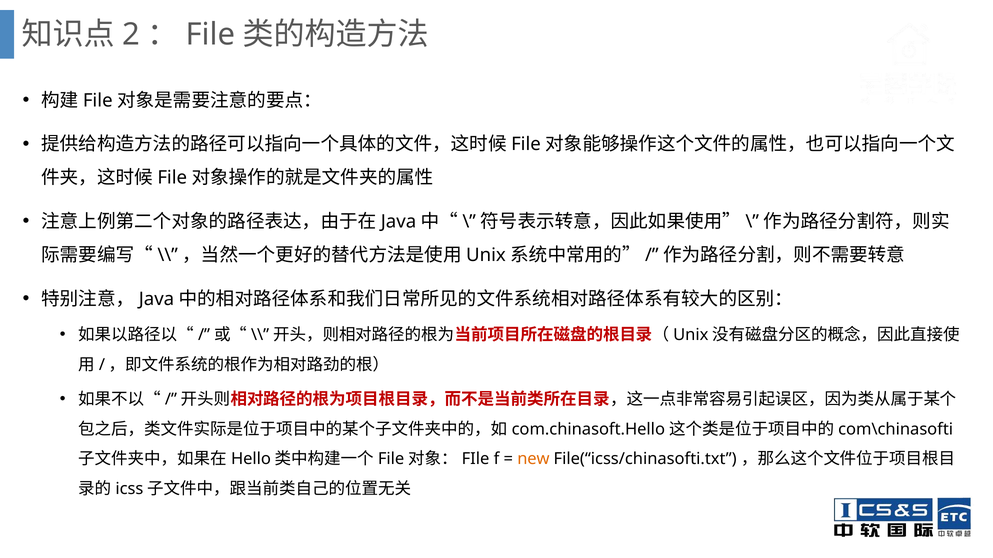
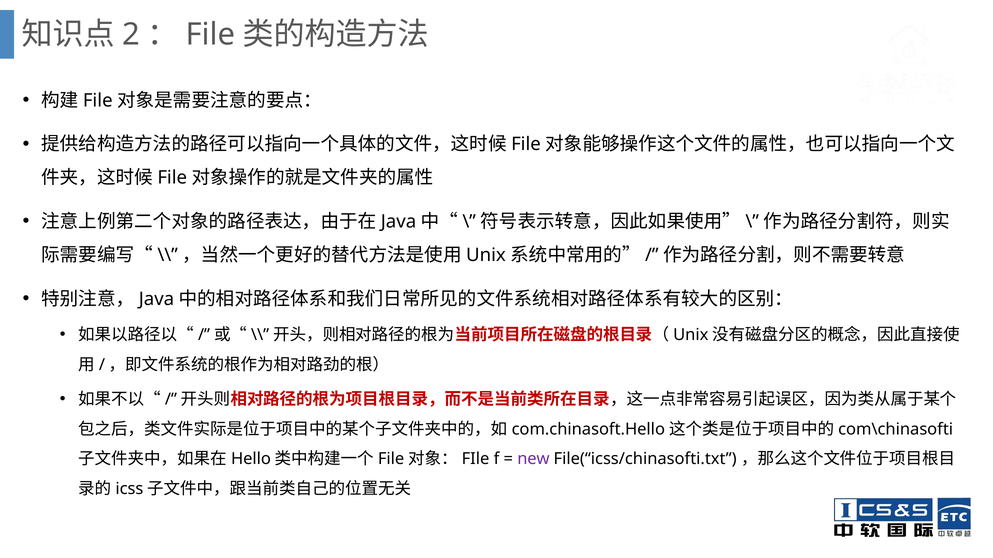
new colour: orange -> purple (533, 459)
